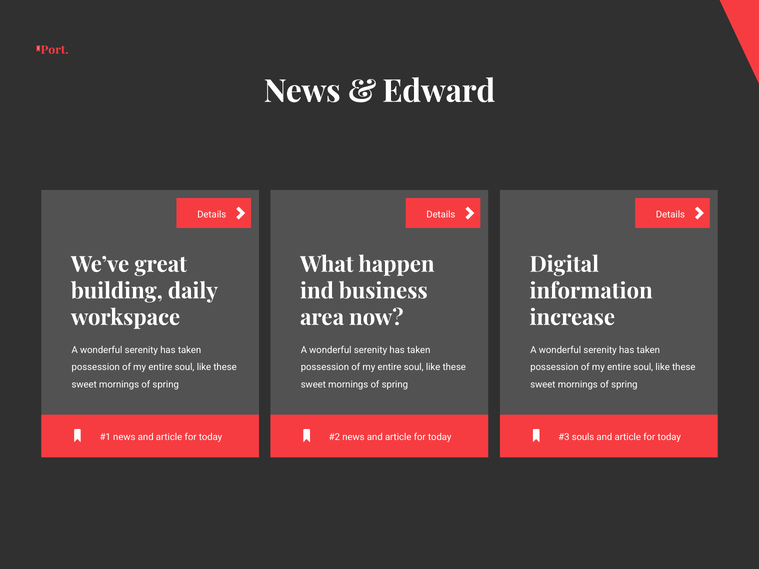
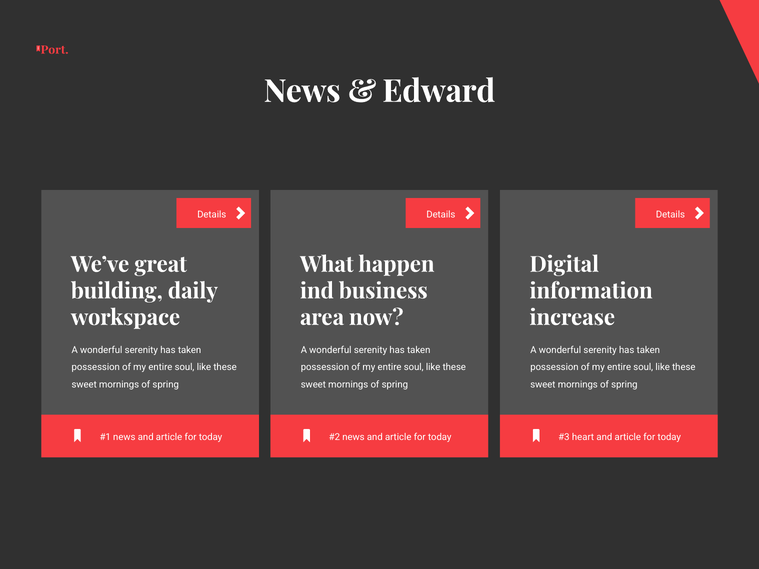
souls: souls -> heart (583, 437)
